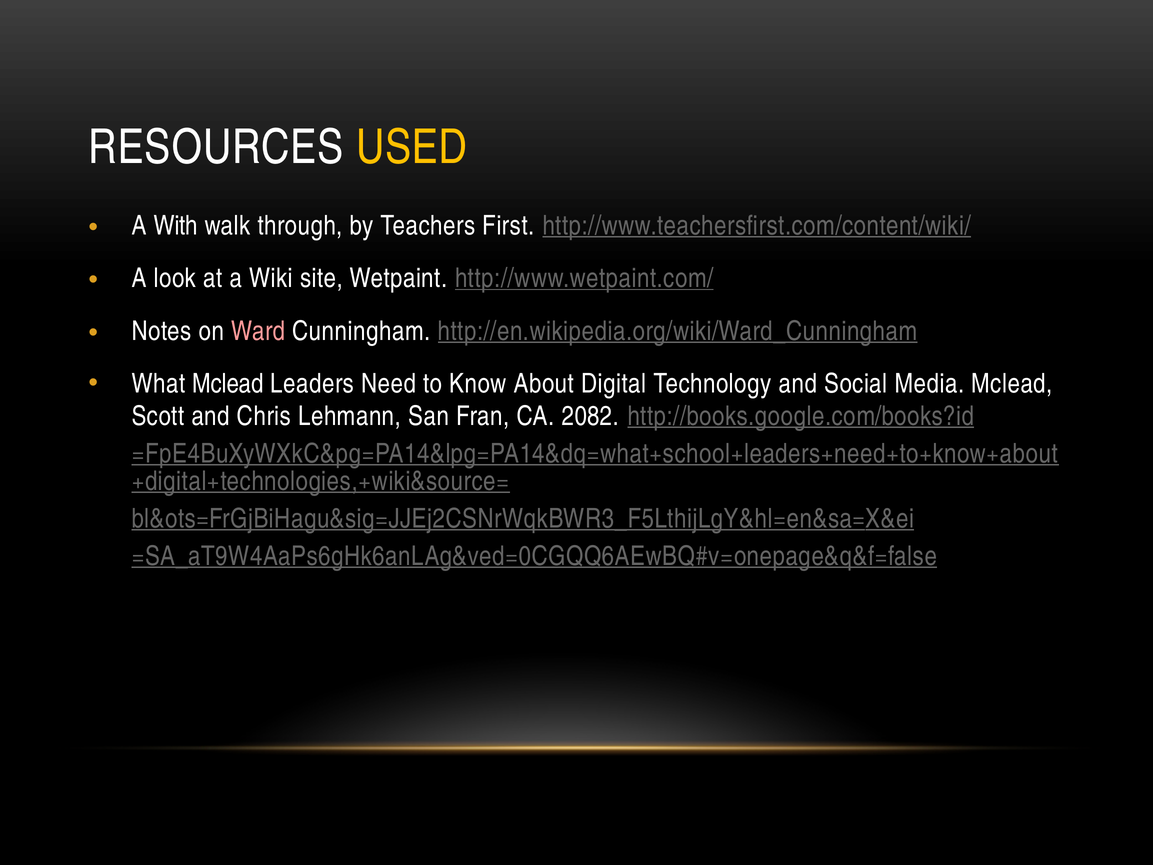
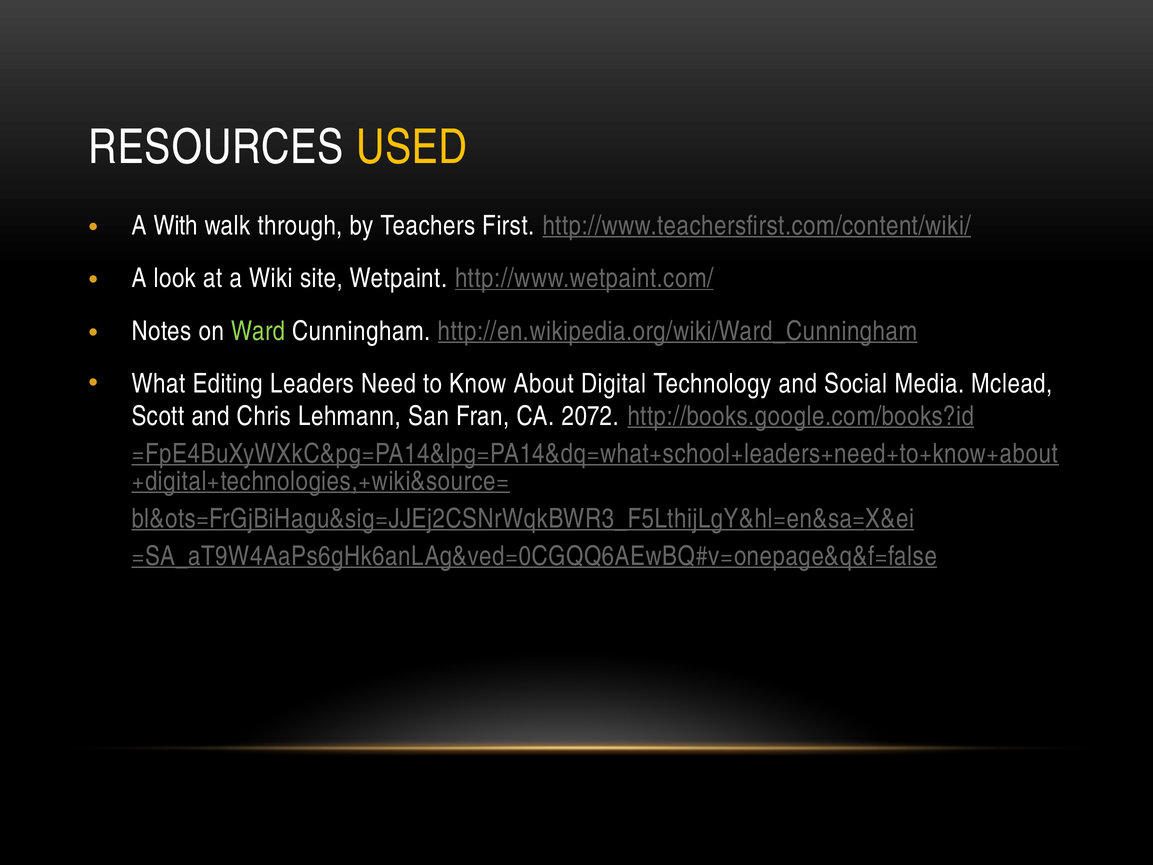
Ward colour: pink -> light green (258, 331)
What Mclead: Mclead -> Editing (228, 383)
2082: 2082 -> 2072 (590, 416)
